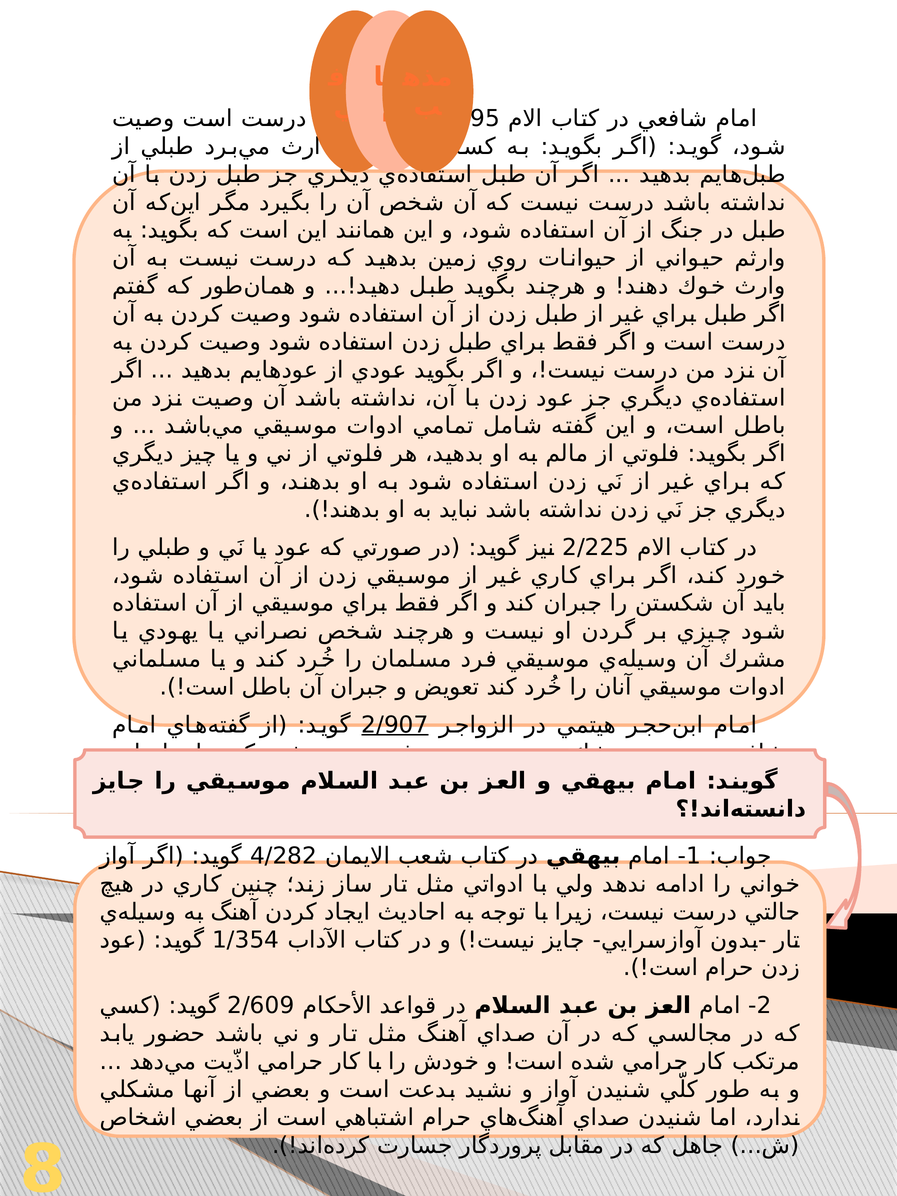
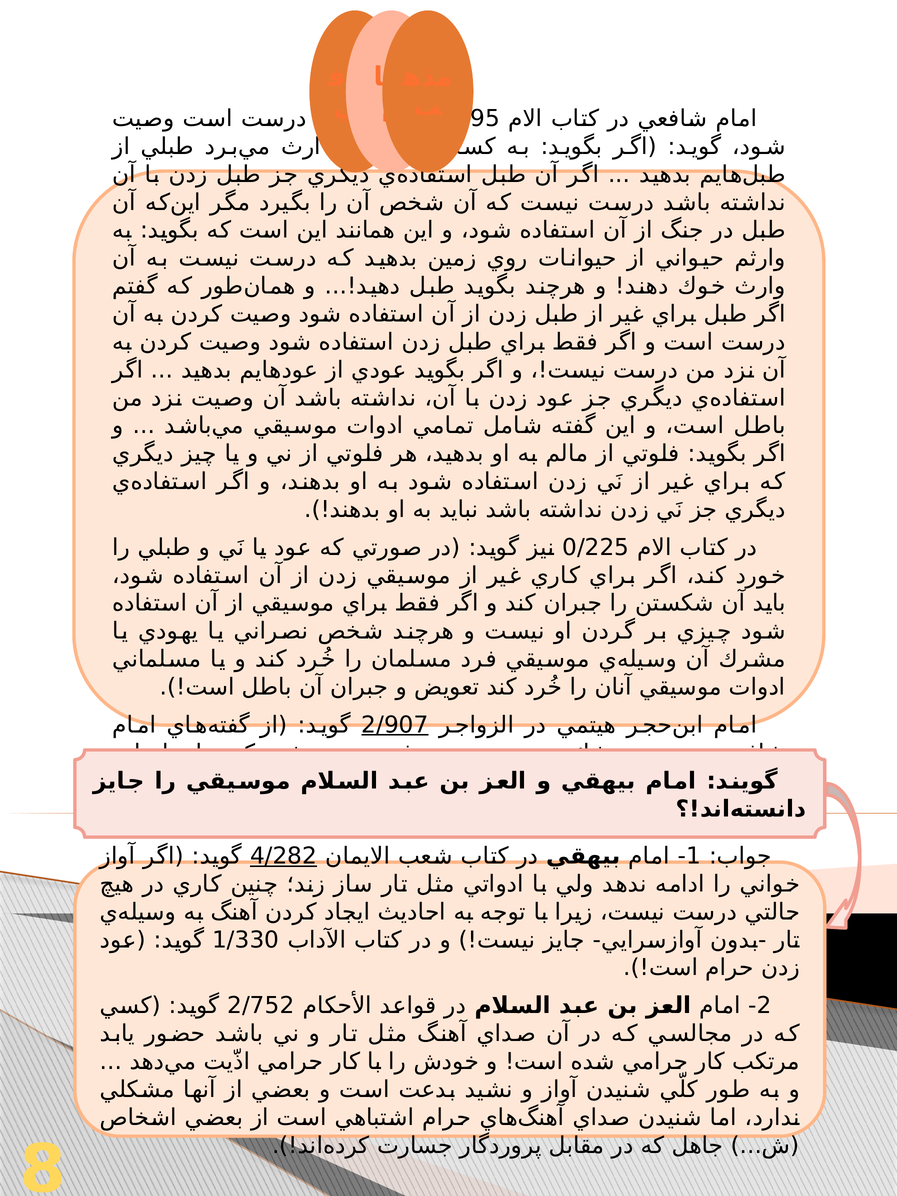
2/225: 2/225 -> 0/225 (596, 547)
4/282 underline: none -> present (284, 856)
1/354: 1/354 -> 1/330 (246, 940)
2/609: 2/609 -> 2/752 (261, 1006)
